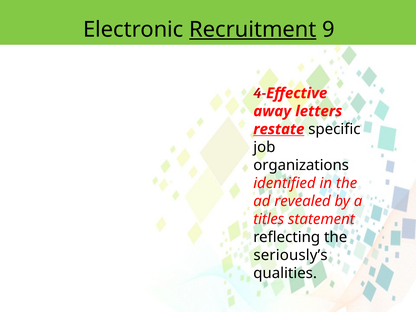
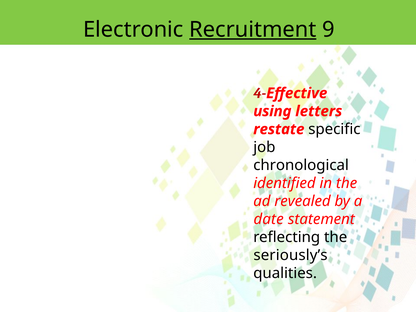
away: away -> using (272, 111)
restate underline: present -> none (279, 129)
organizations: organizations -> chronological (301, 165)
titles: titles -> date (269, 219)
